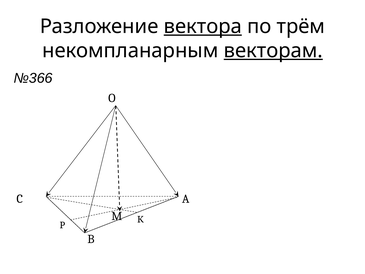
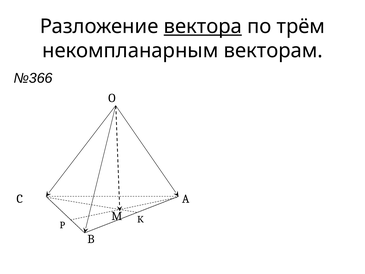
векторам underline: present -> none (273, 51)
